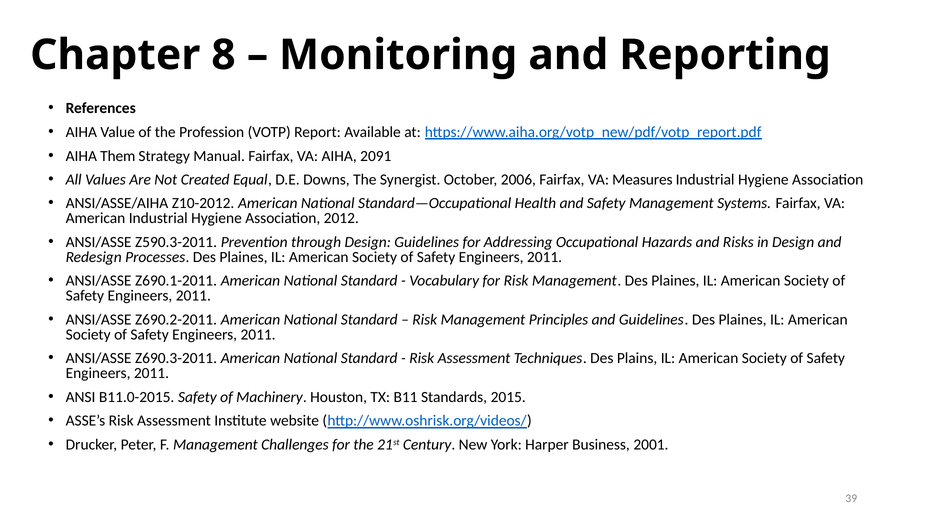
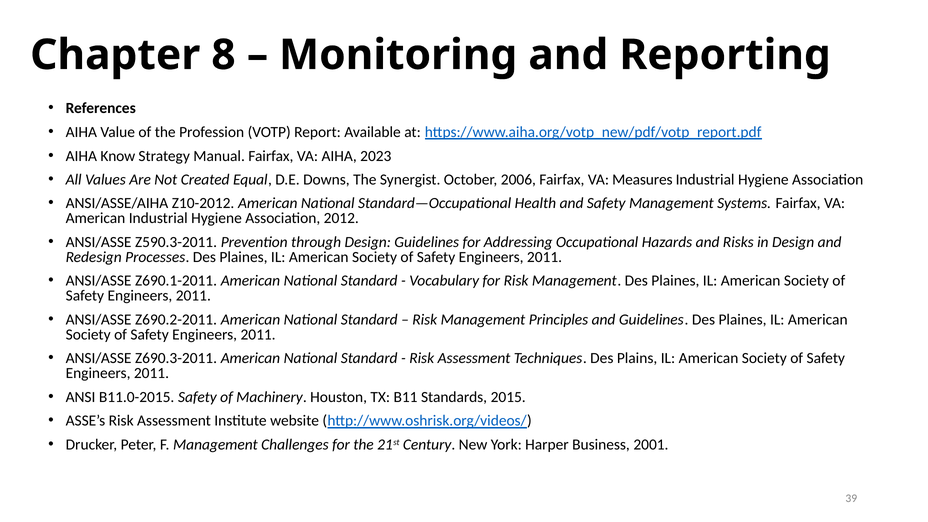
Them: Them -> Know (118, 156)
2091: 2091 -> 2023 (376, 156)
